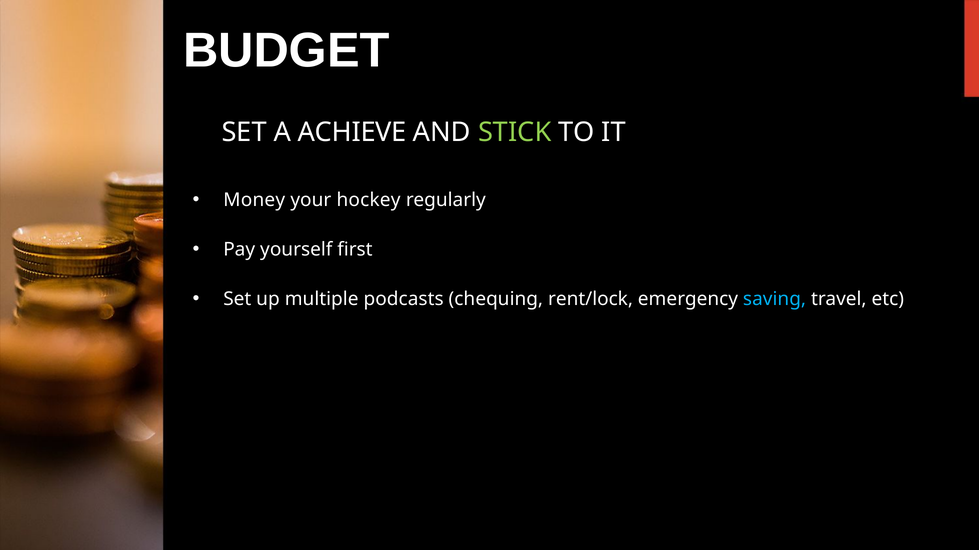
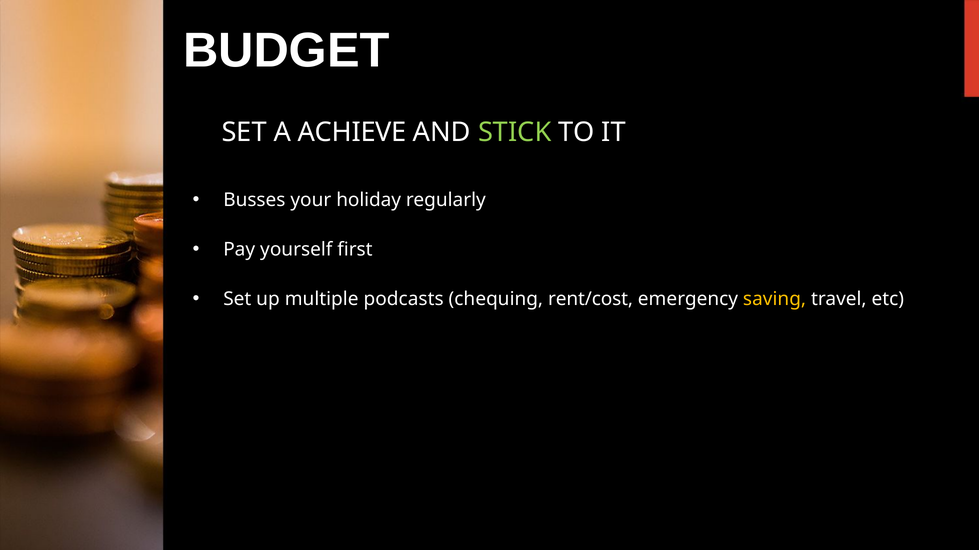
Money: Money -> Busses (254, 200)
hockey: hockey -> holiday (369, 200)
rent/lock: rent/lock -> rent/cost (591, 299)
saving colour: light blue -> yellow (775, 299)
